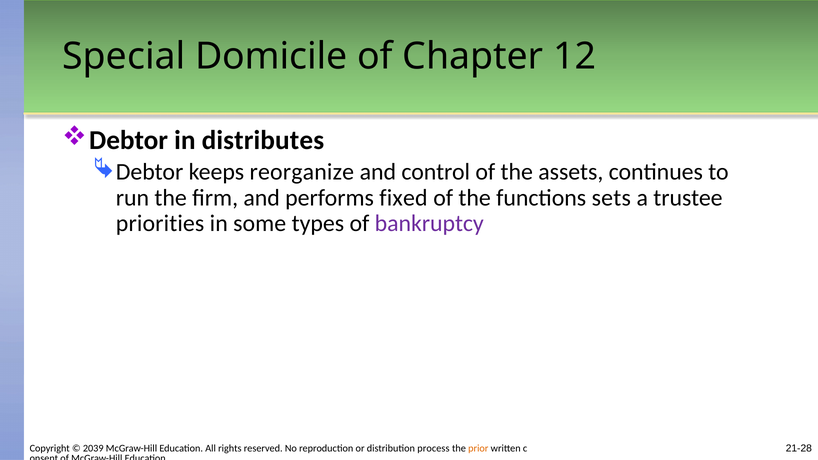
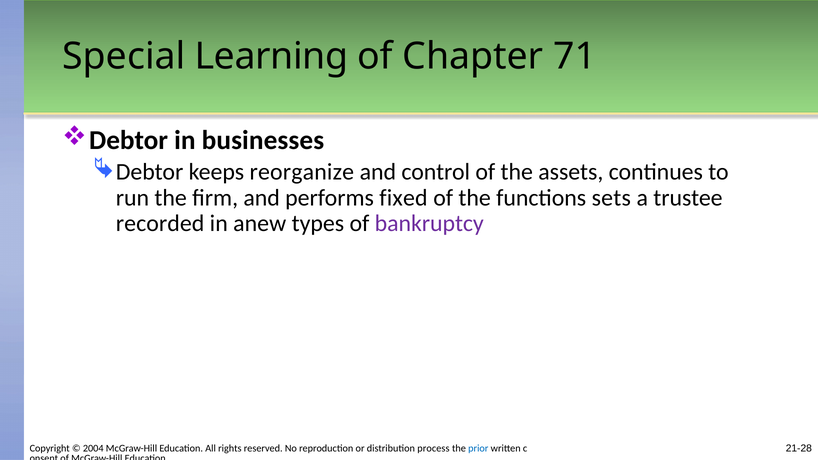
Domicile: Domicile -> Learning (271, 56)
12: 12 -> 71 (575, 56)
distributes: distributes -> businesses (263, 140)
priorities: priorities -> recorded (160, 224)
some: some -> anew (260, 224)
2039: 2039 -> 2004 (93, 448)
prior colour: orange -> blue (478, 448)
